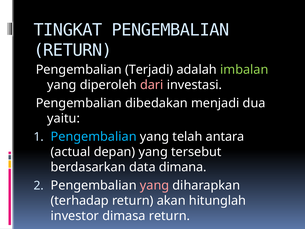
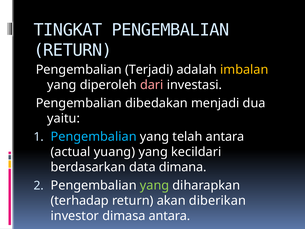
imbalan colour: light green -> yellow (244, 69)
depan: depan -> yuang (114, 152)
tersebut: tersebut -> kecildari (196, 152)
yang colour: pink -> light green (155, 185)
hitunglah: hitunglah -> diberikan (217, 200)
dimasa return: return -> antara (169, 216)
